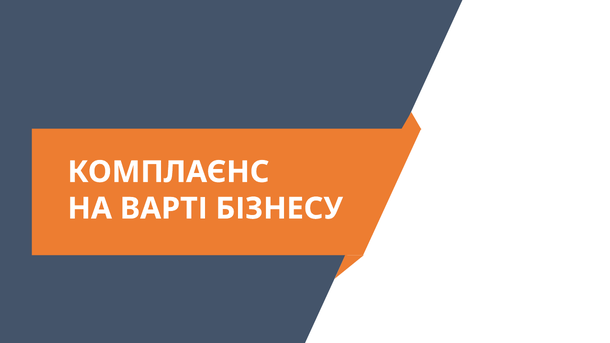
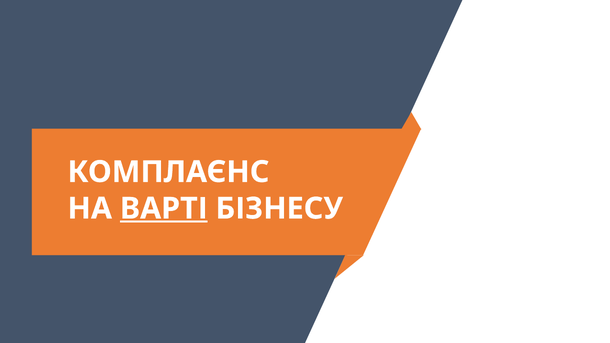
ВАРТІ underline: none -> present (164, 209)
